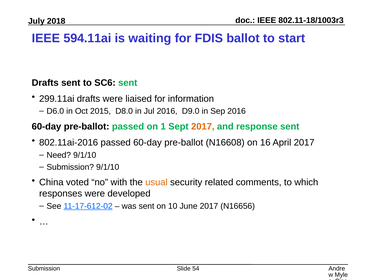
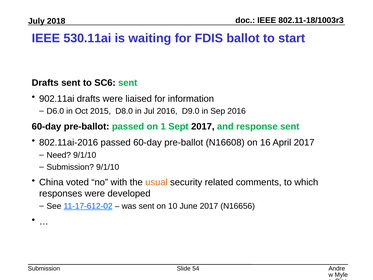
594.11ai: 594.11ai -> 530.11ai (87, 38)
299.11ai: 299.11ai -> 902.11ai (57, 99)
2017 colour: orange -> black (203, 126)
